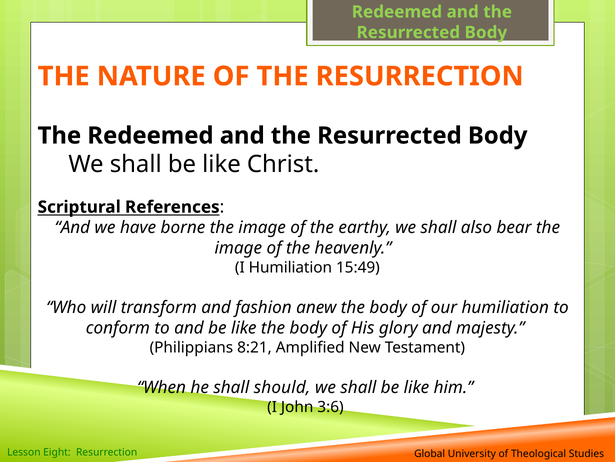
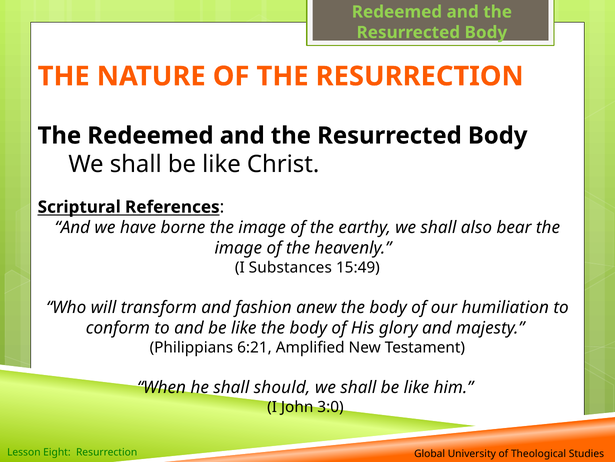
I Humiliation: Humiliation -> Substances (290, 267)
8:21: 8:21 -> 6:21 (254, 347)
3:6: 3:6 -> 3:0 (331, 407)
